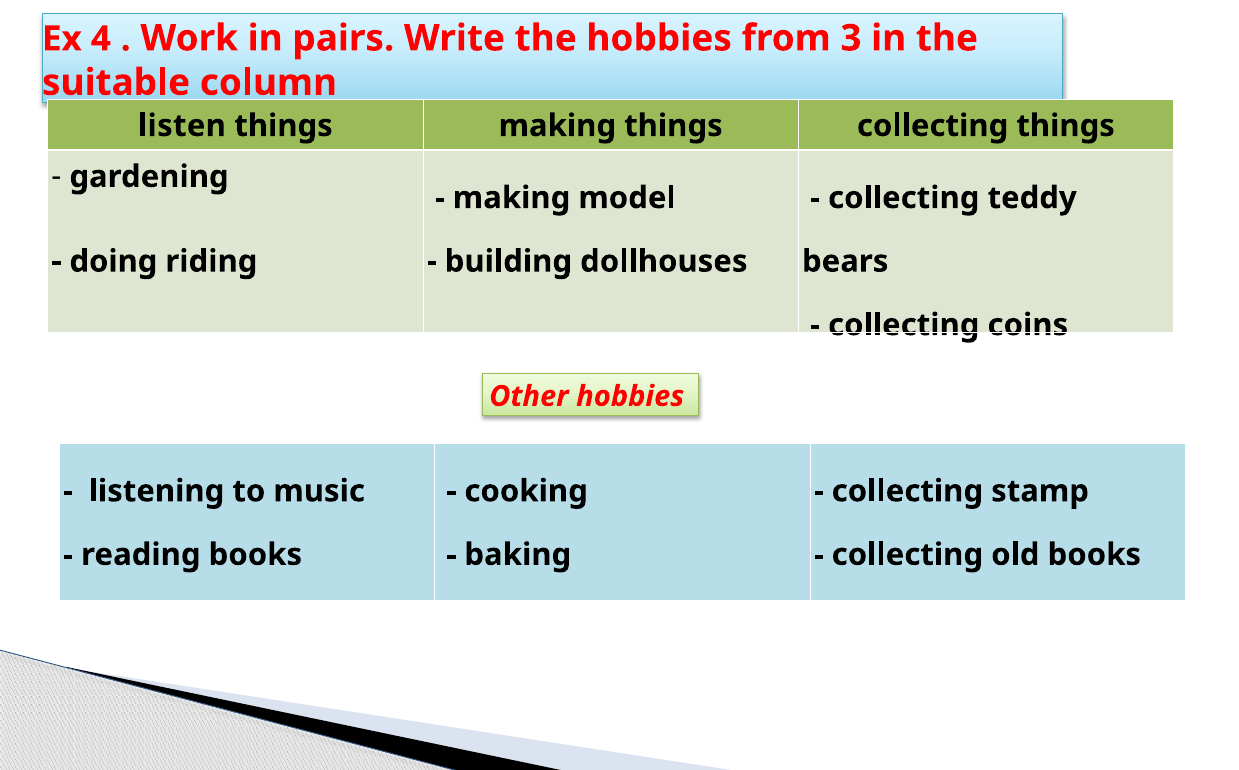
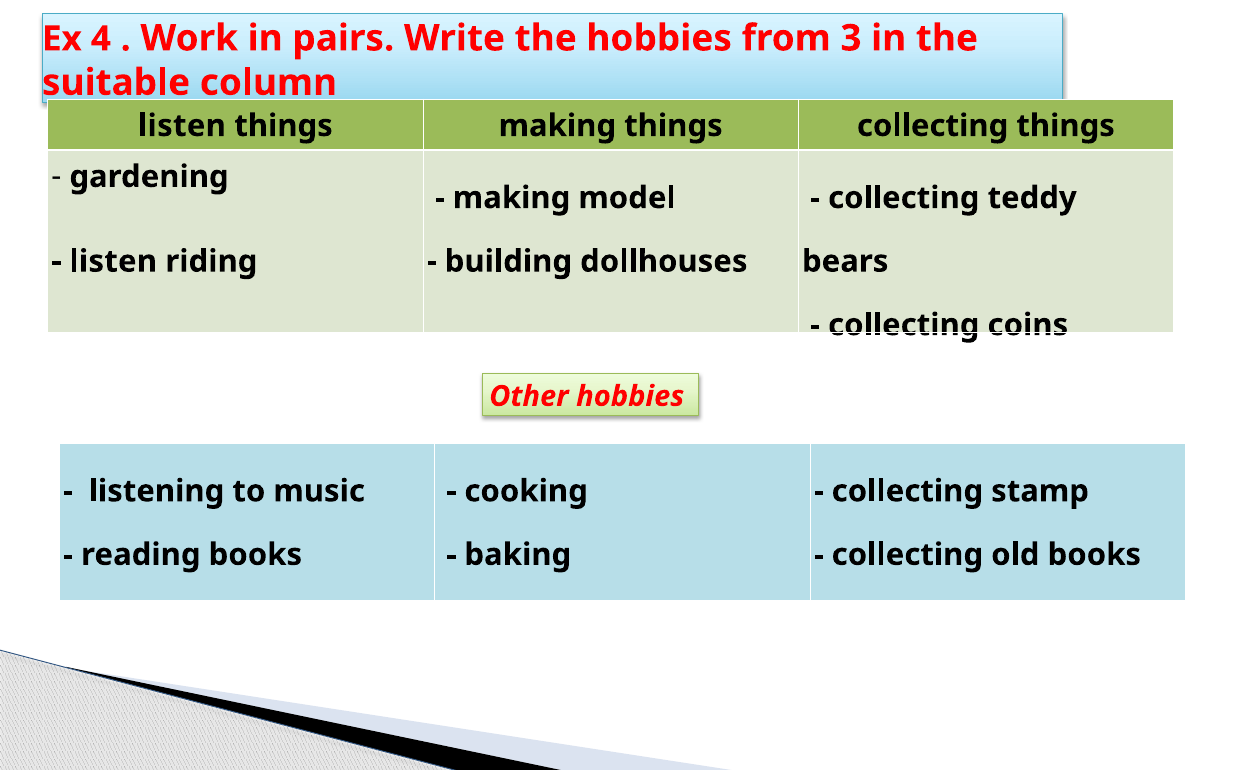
doing: doing -> listen (113, 261)
